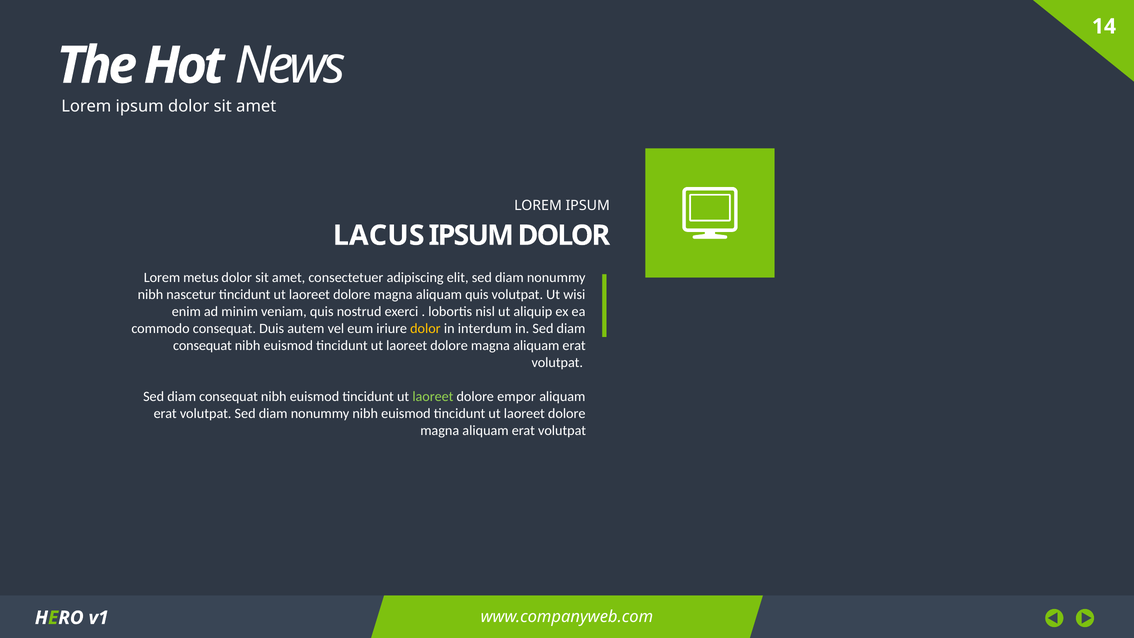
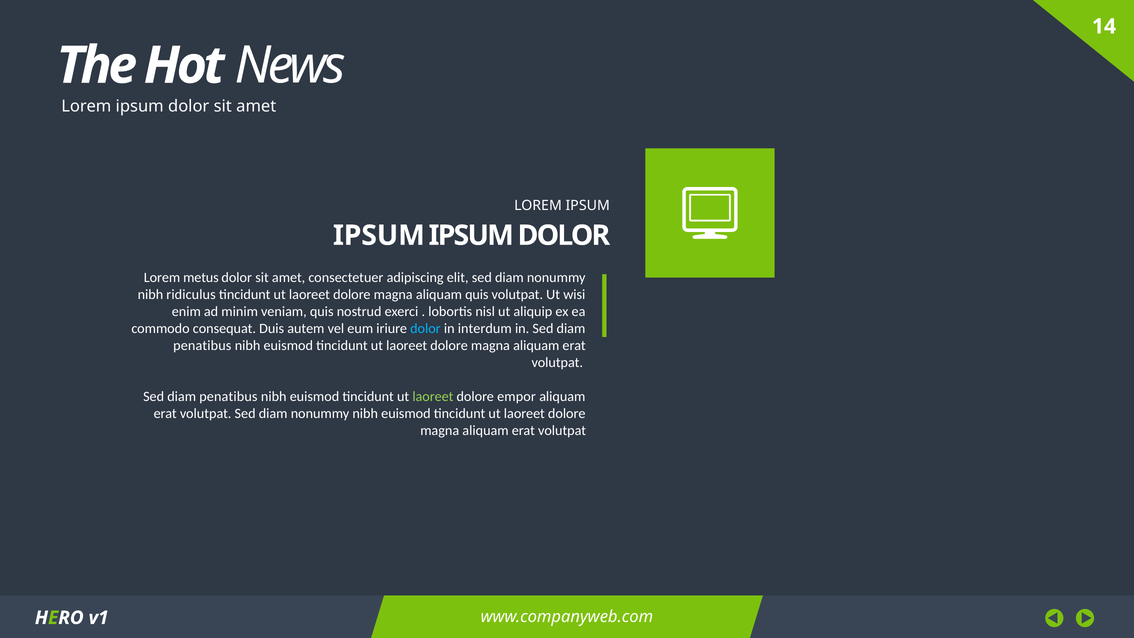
LACUS: LACUS -> IPSUM (379, 235)
nascetur: nascetur -> ridiculus (191, 295)
dolor colour: yellow -> light blue (425, 329)
consequat: consequat -> penatibus (202, 346)
consequat: consequat -> penatibus (228, 397)
